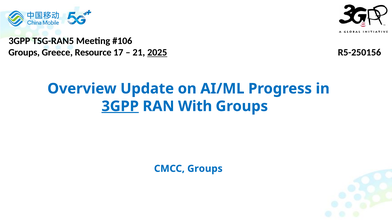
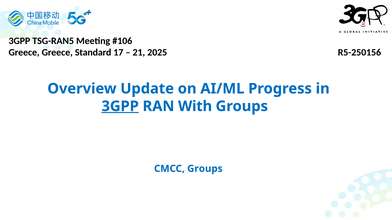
Groups: Groups -> Greece (24, 53)
Resource: Resource -> Standard (93, 53)
2025 underline: present -> none (157, 53)
